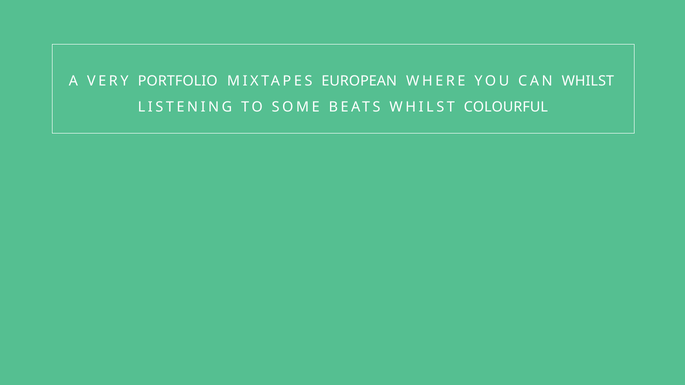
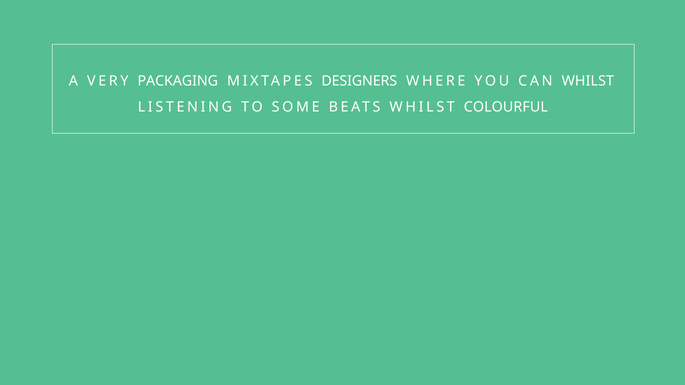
PORTFOLIO: PORTFOLIO -> PACKAGING (178, 81)
EUROPEAN: EUROPEAN -> DESIGNERS (359, 81)
